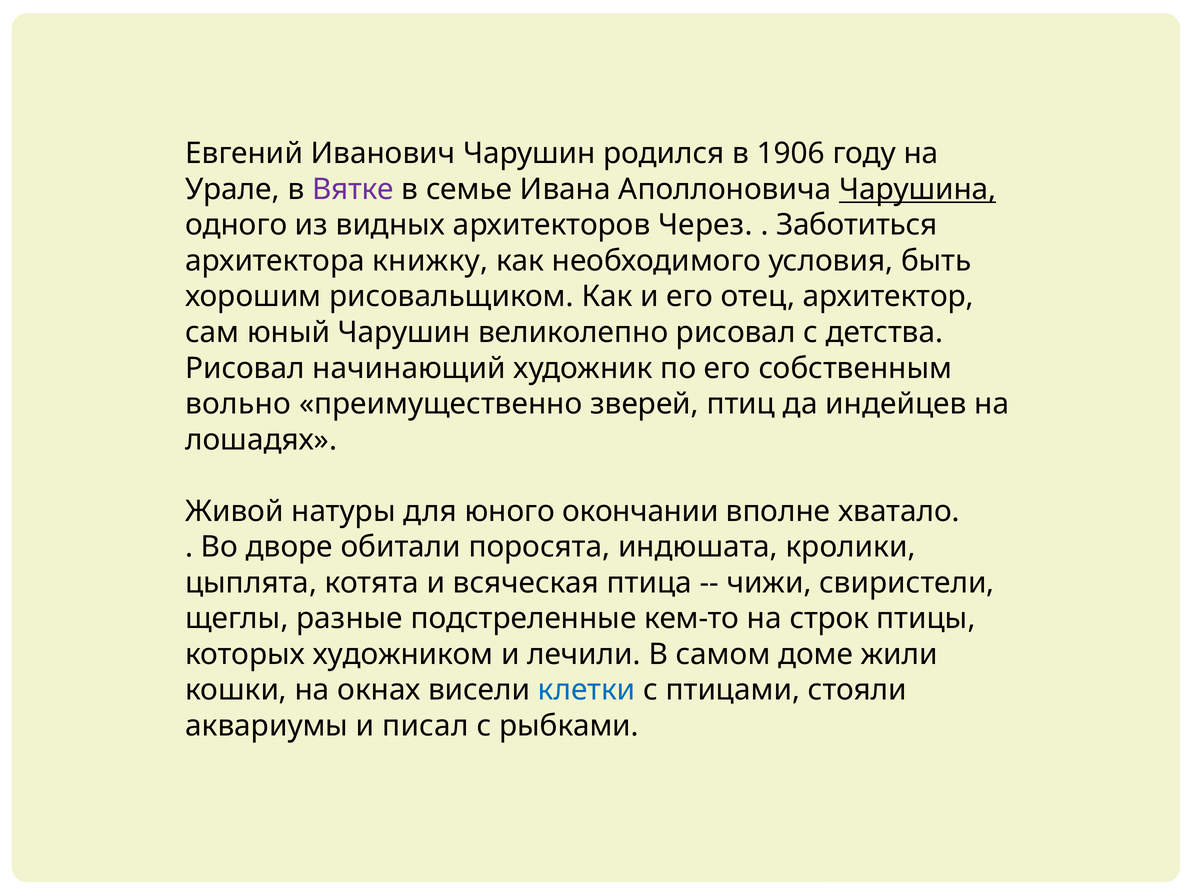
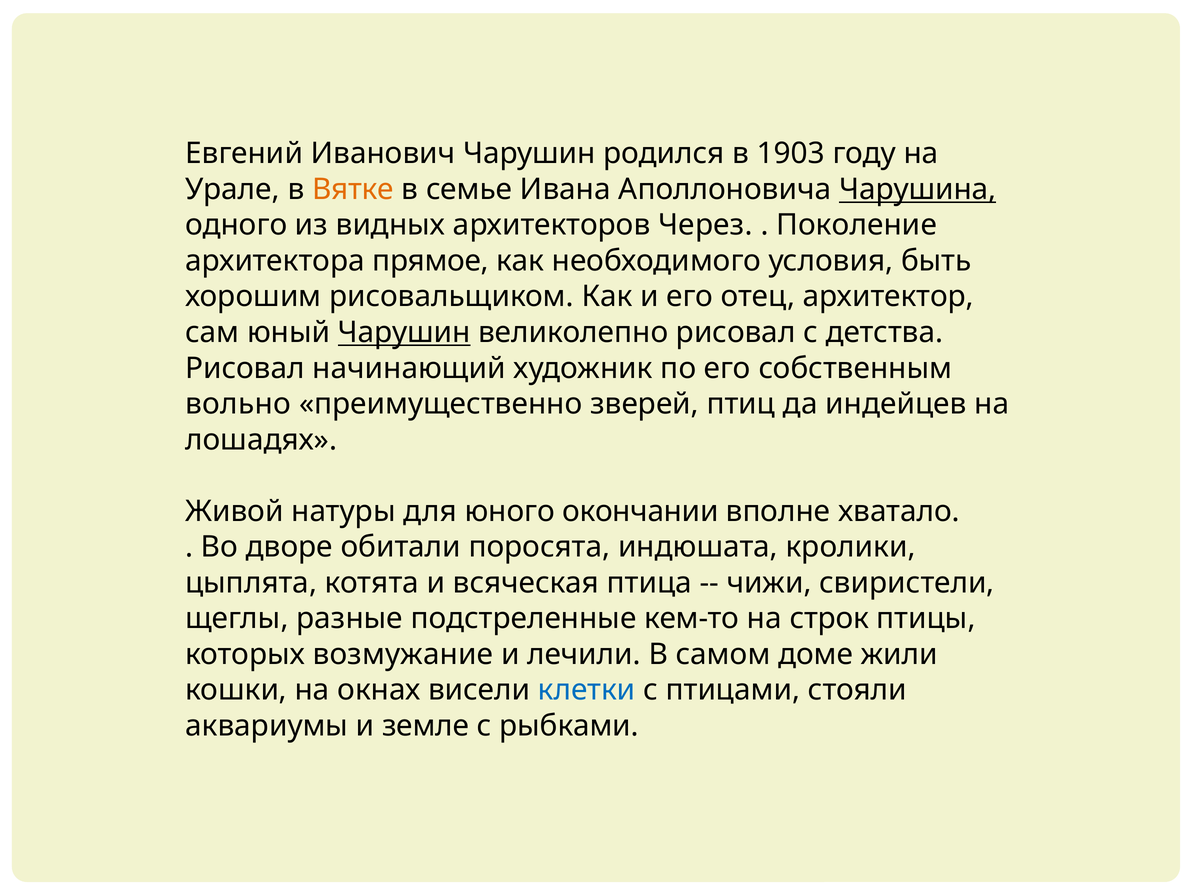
1906: 1906 -> 1903 (791, 154)
Вятке colour: purple -> orange (353, 189)
Заботиться: Заботиться -> Поколение (857, 225)
книжку: книжку -> прямое (431, 261)
Чарушин underline: none -> present (404, 332)
художником: художником -> возмужание (403, 654)
писал: писал -> земле (426, 726)
